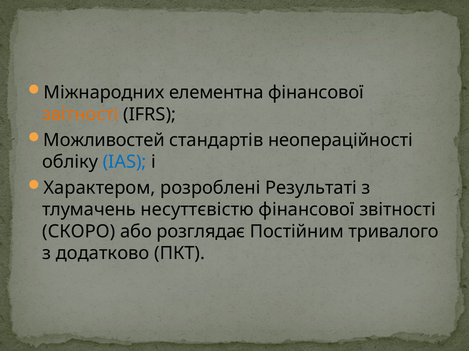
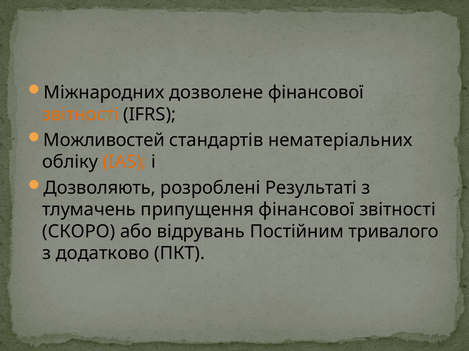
елементна: елементна -> дозволене (216, 93)
неопераційності: неопераційності -> нематеріальних (340, 140)
IAS colour: blue -> orange (125, 162)
Характером: Характером -> Дозволяють (100, 188)
несуттєвістю: несуттєвістю -> припущення (197, 210)
розглядає: розглядає -> відрувань (201, 232)
